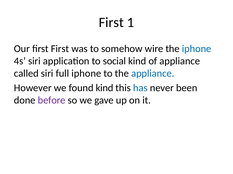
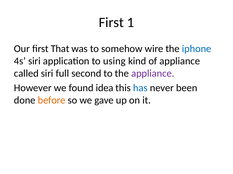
first First: First -> That (60, 49)
social: social -> using (114, 61)
full iphone: iphone -> second (86, 74)
appliance colour: blue -> purple (153, 74)
found kind: kind -> idea (105, 88)
before colour: purple -> orange (52, 101)
